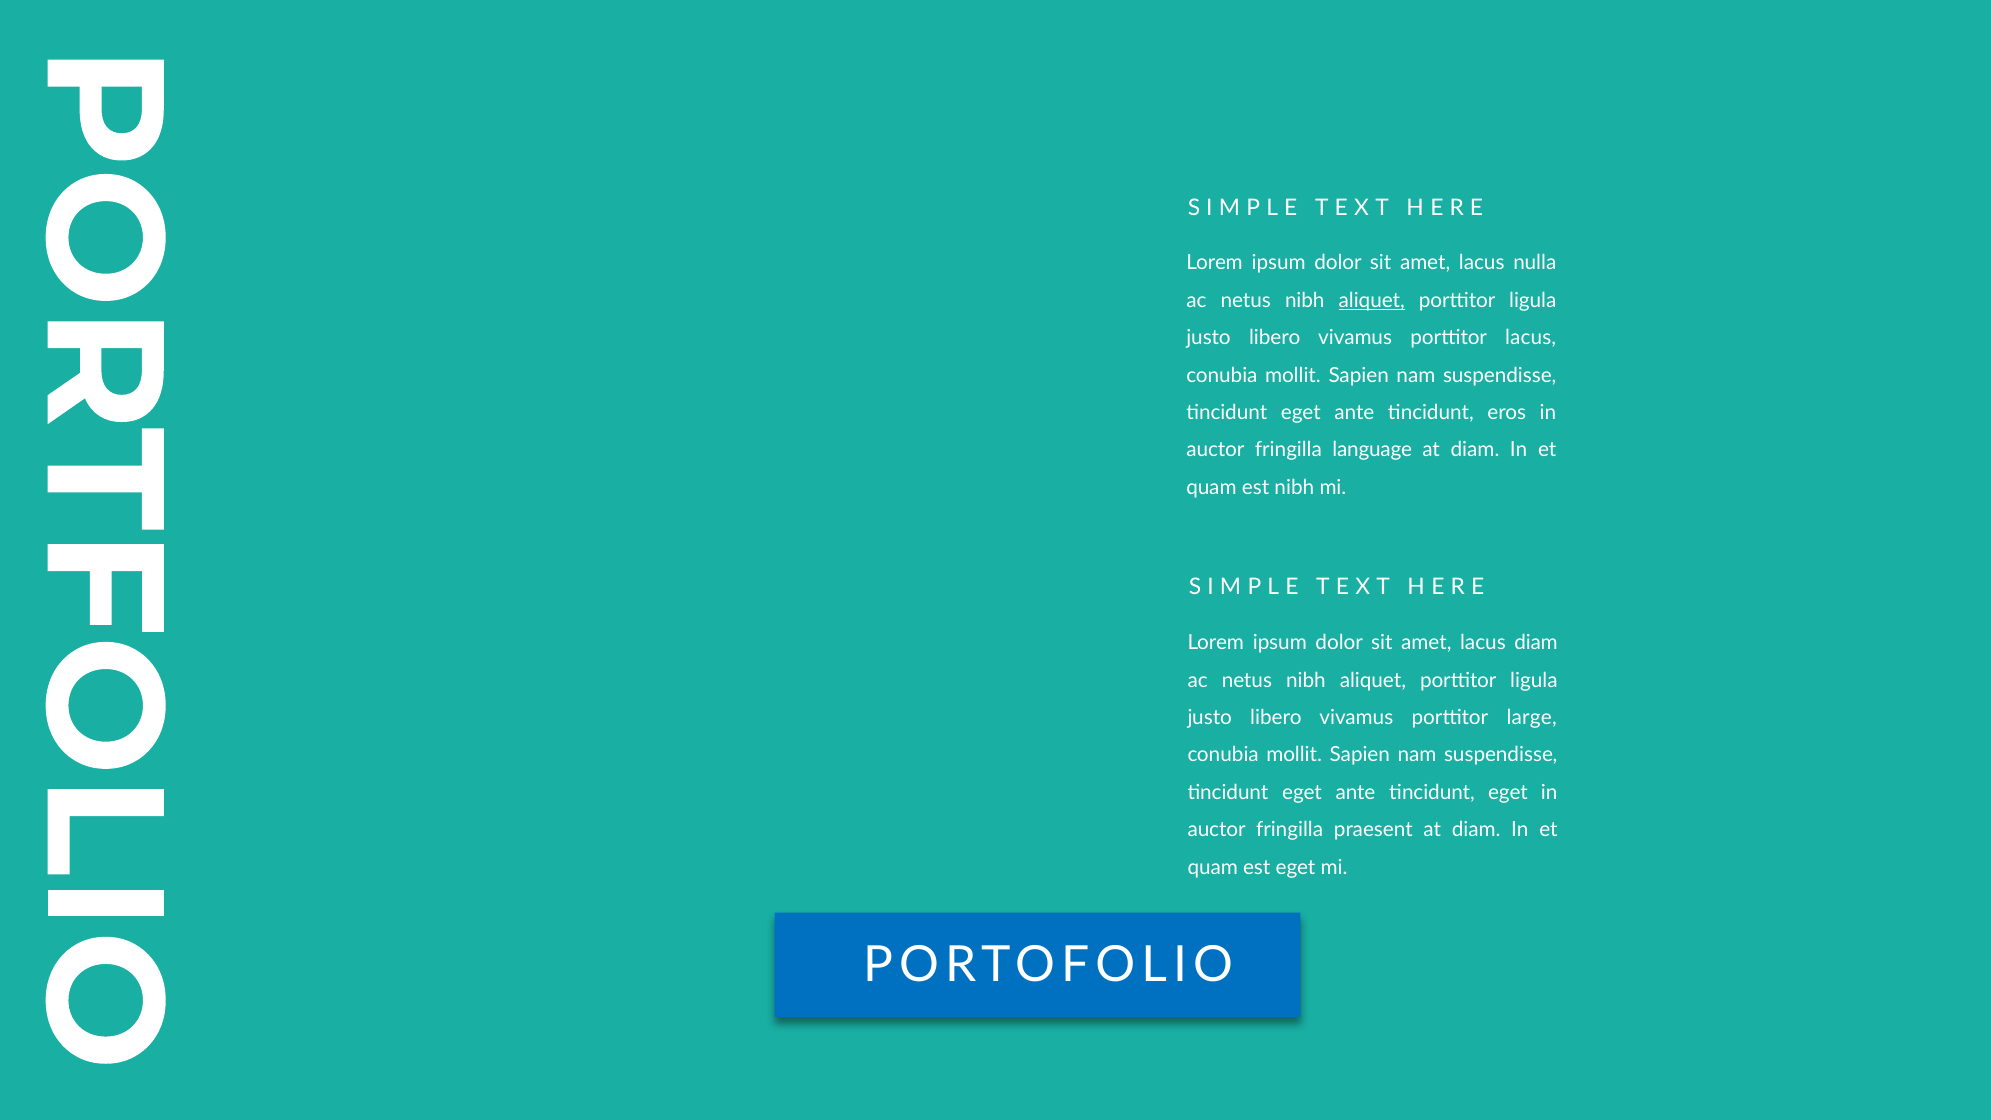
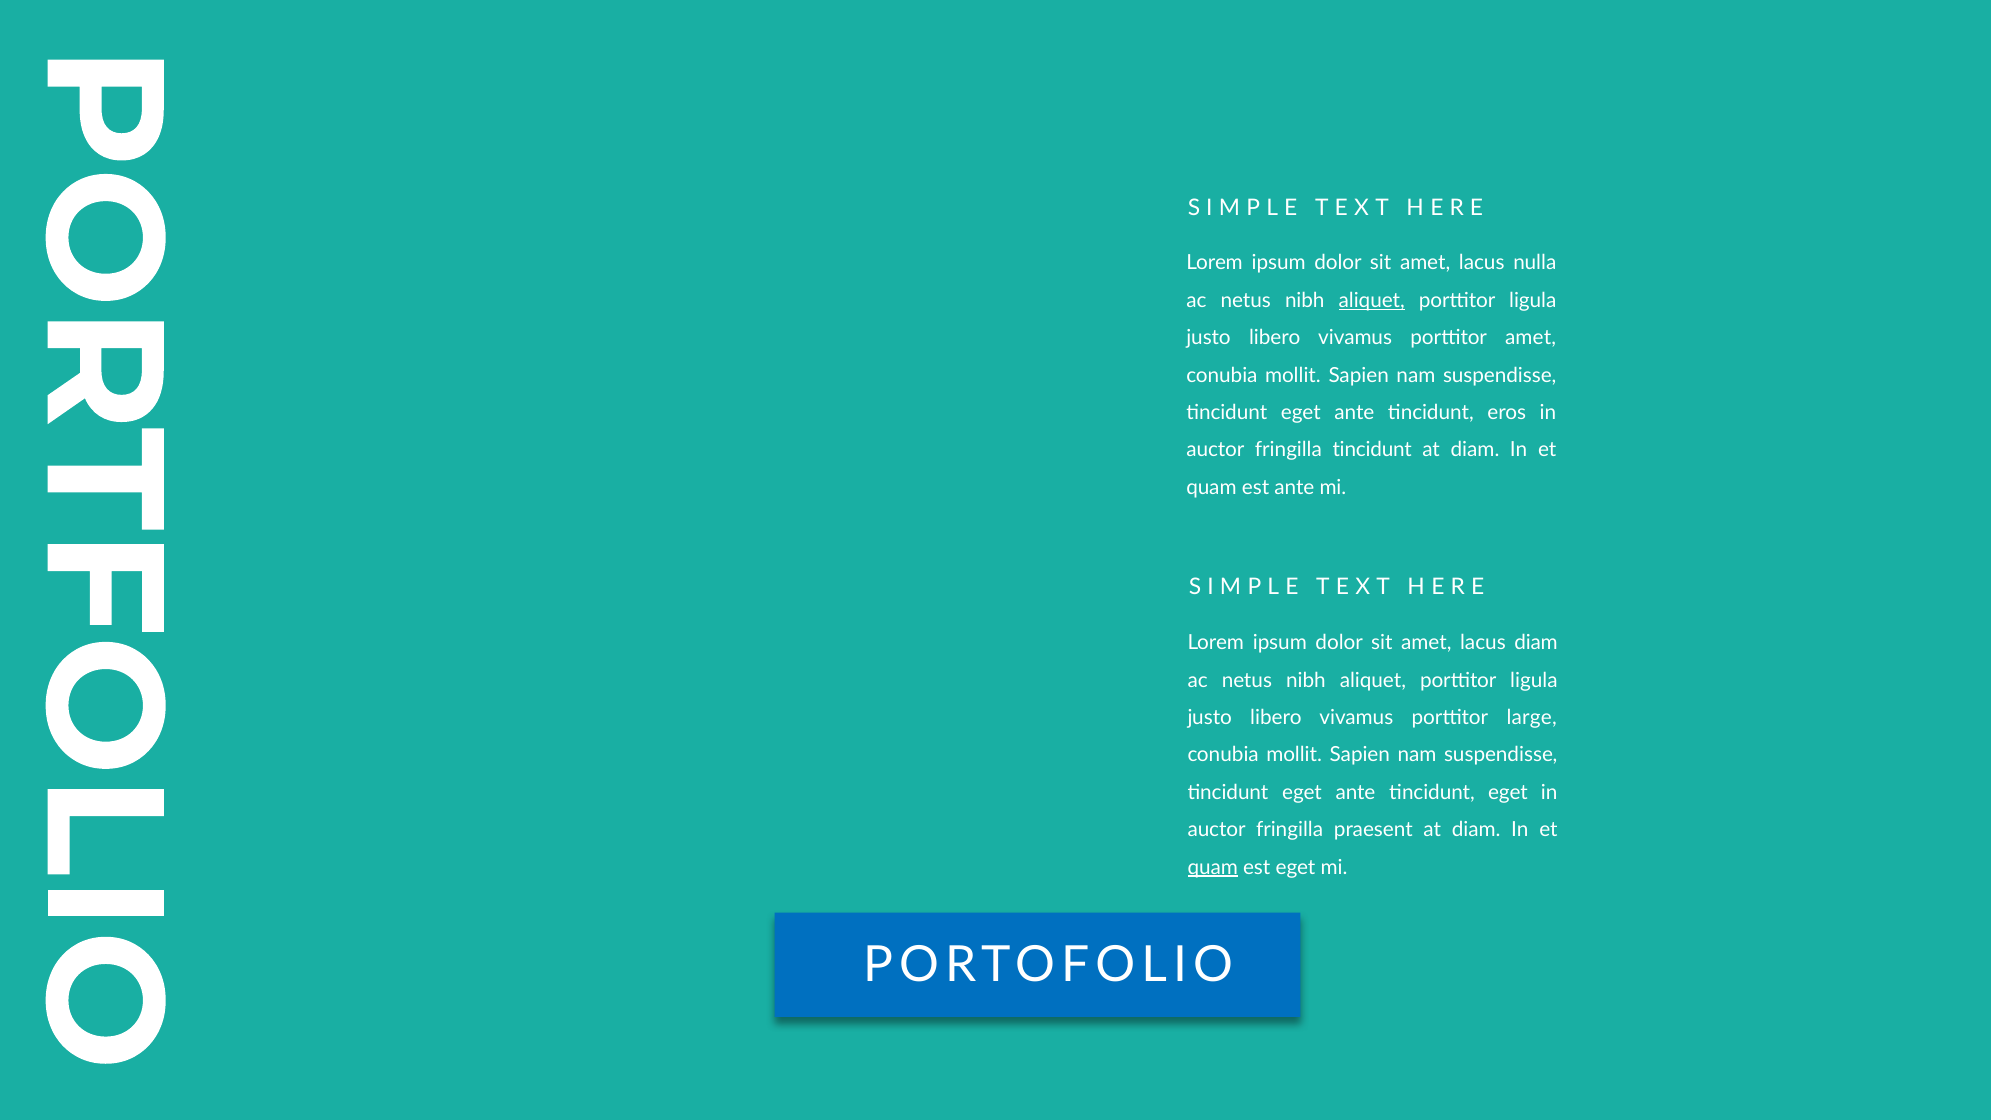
porttitor lacus: lacus -> amet (1531, 338)
fringilla language: language -> tincidunt (1372, 450)
est nibh: nibh -> ante (1294, 487)
quam underline: none -> present (1213, 867)
